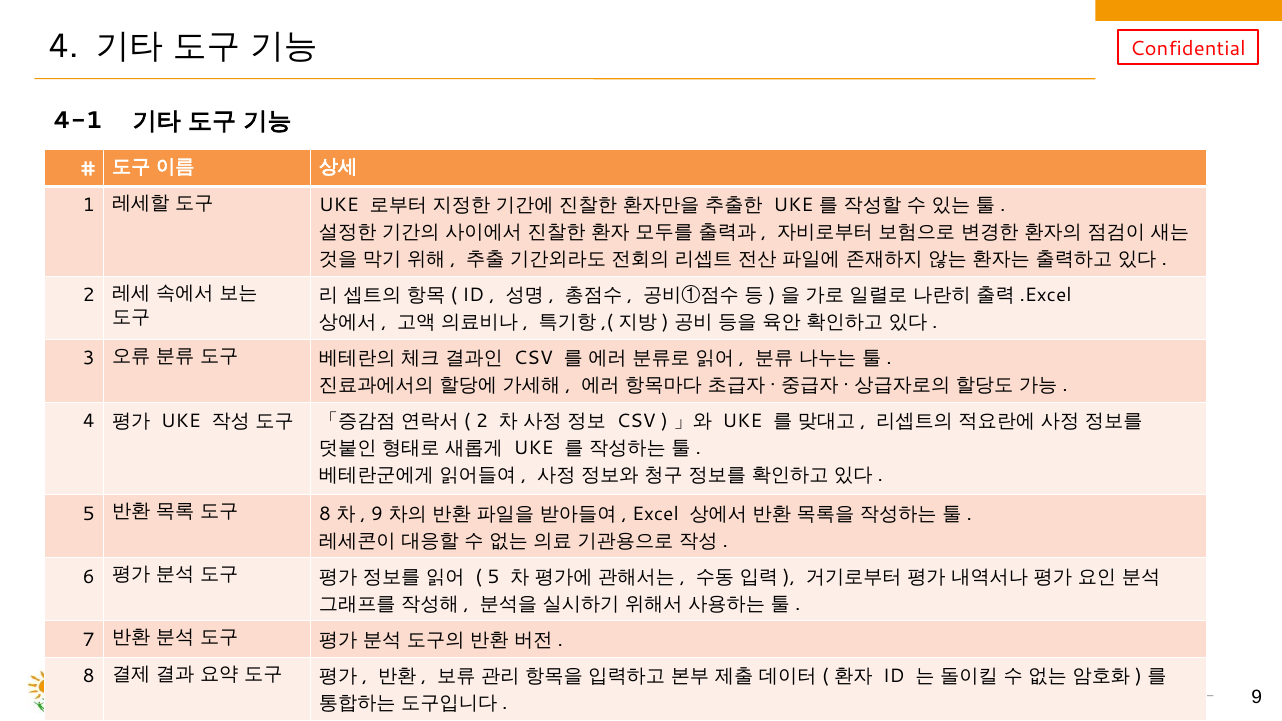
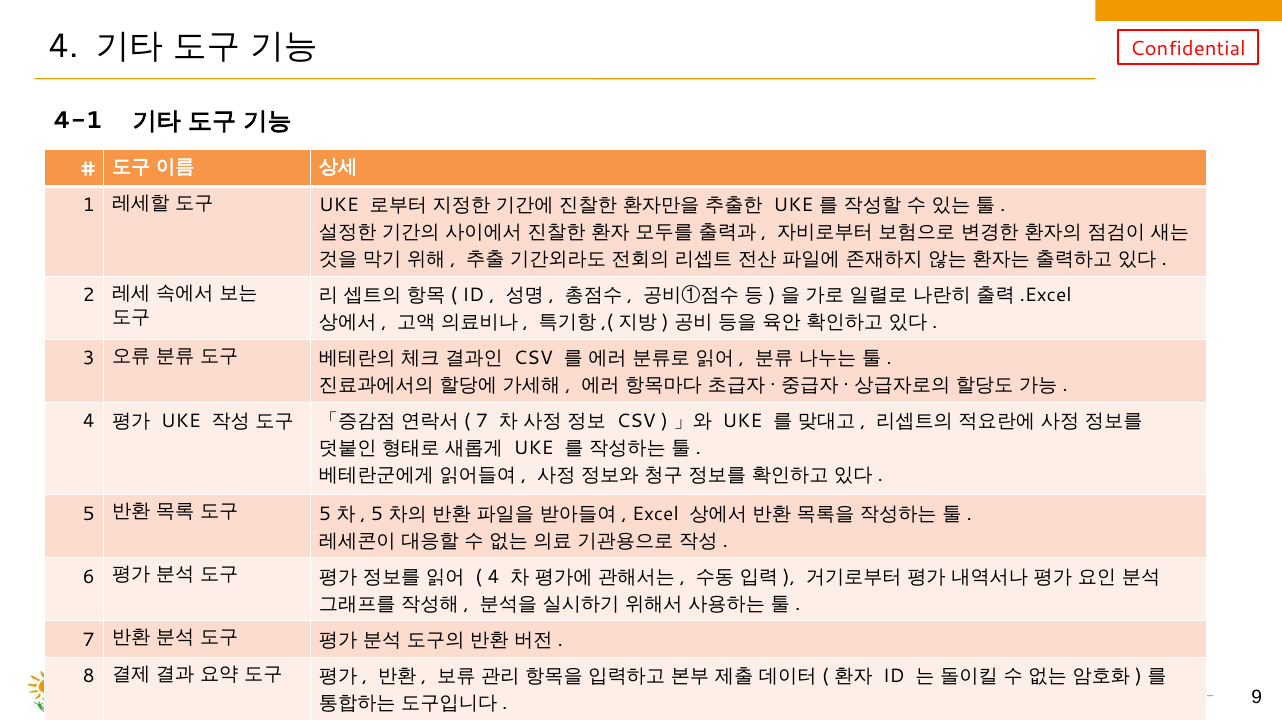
2: 2 -> 7 (482, 421)
8: 8 -> 5 (325, 514)
9: 9 -> 5 (377, 514)
5: 5 -> 4 (493, 577)
